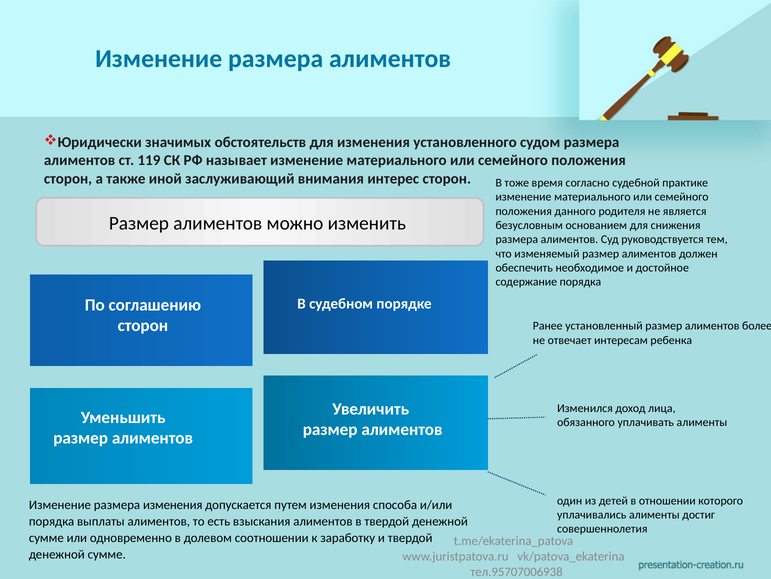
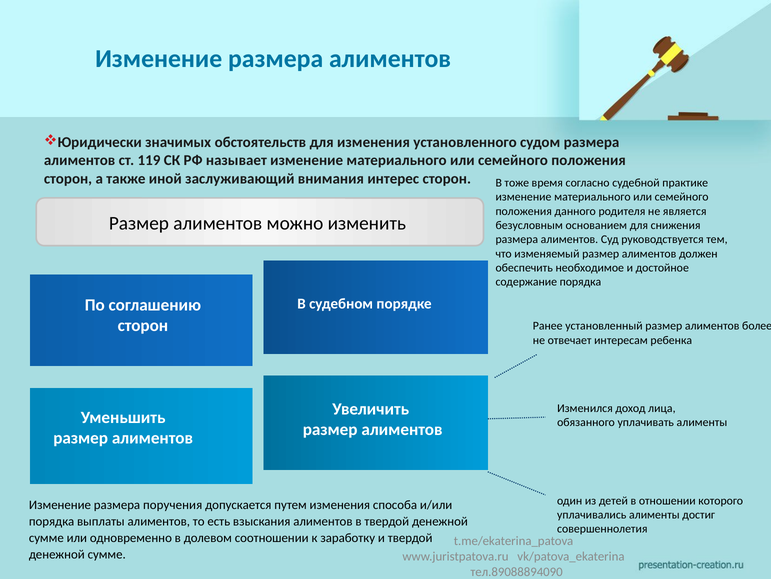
размера изменения: изменения -> поручения (173, 504)
тел.95707006938: тел.95707006938 -> тел.89088894090 (517, 571)
